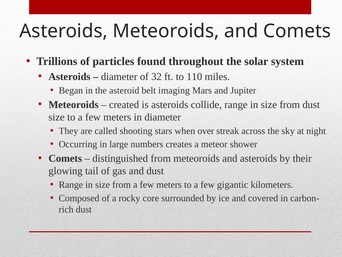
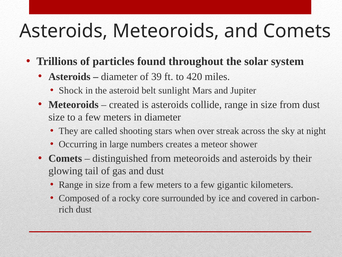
32: 32 -> 39 (156, 76)
110: 110 -> 420 (194, 76)
Began: Began -> Shock (71, 90)
imaging: imaging -> sunlight (174, 90)
